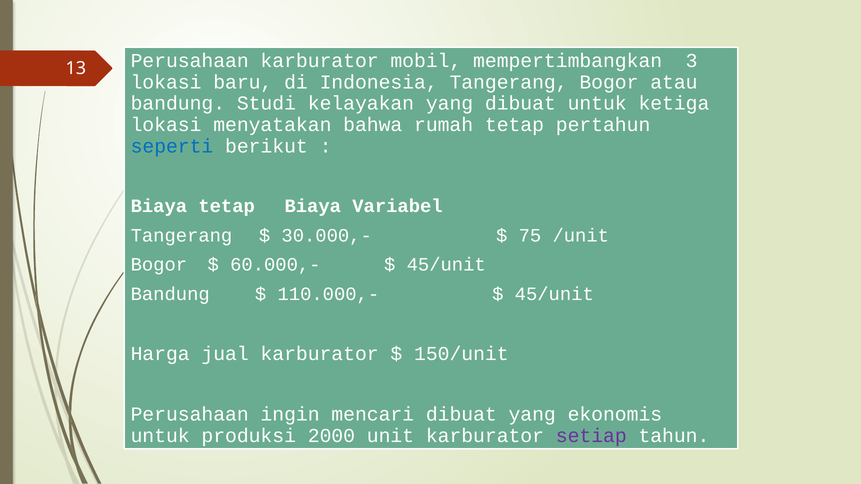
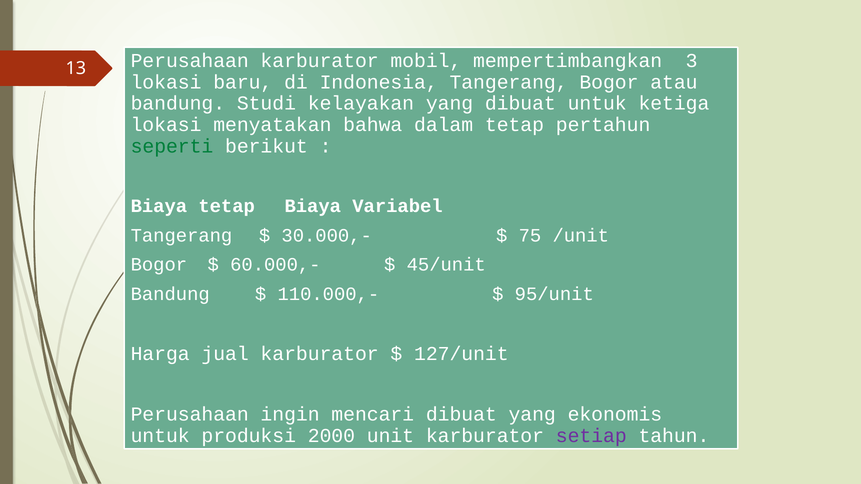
rumah: rumah -> dalam (444, 125)
seperti colour: blue -> green (172, 146)
45/unit: 45/unit -> 95/unit (554, 294)
150/unit: 150/unit -> 127/unit (461, 354)
